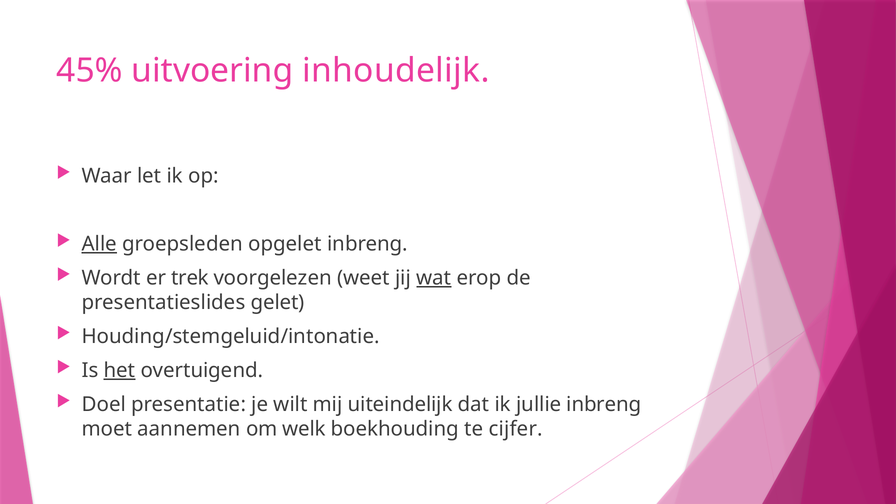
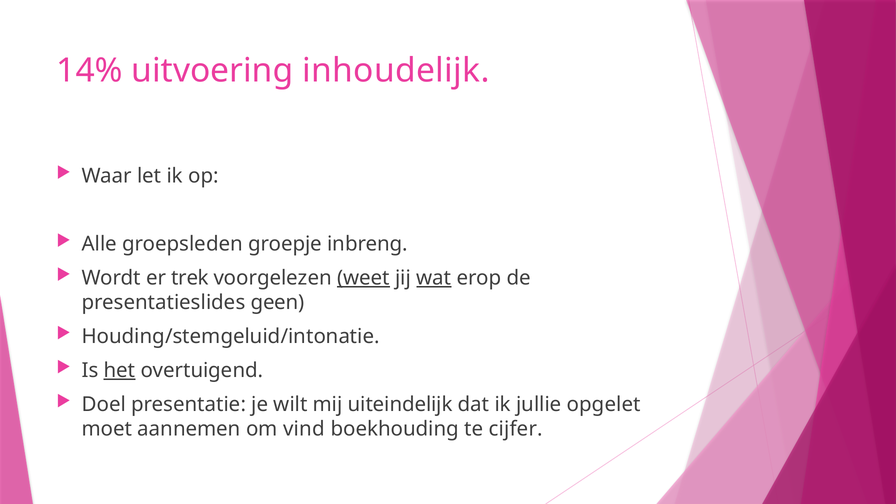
45%: 45% -> 14% (90, 71)
Alle underline: present -> none (99, 244)
opgelet: opgelet -> groepje (285, 244)
weet underline: none -> present (363, 278)
gelet: gelet -> geen (278, 302)
jullie inbreng: inbreng -> opgelet (604, 404)
welk: welk -> vind (304, 429)
